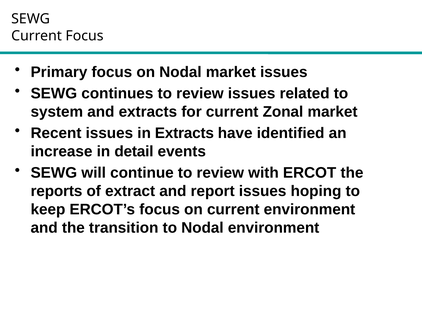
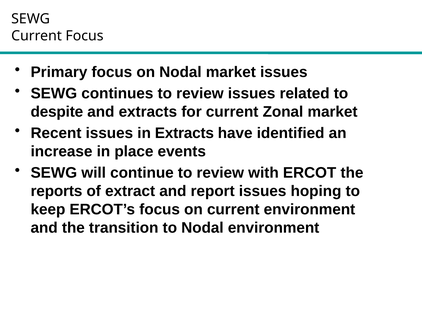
system: system -> despite (57, 112)
detail: detail -> place (134, 151)
